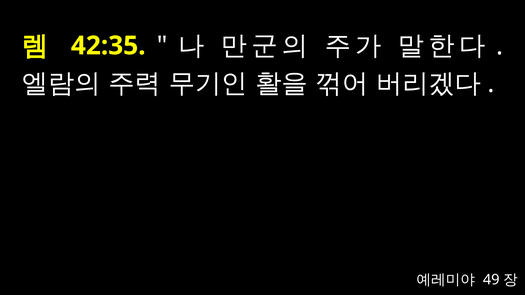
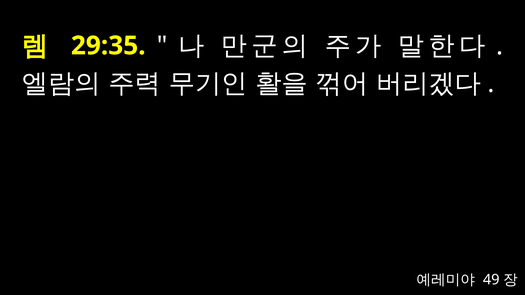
42:35: 42:35 -> 29:35 (108, 46)
